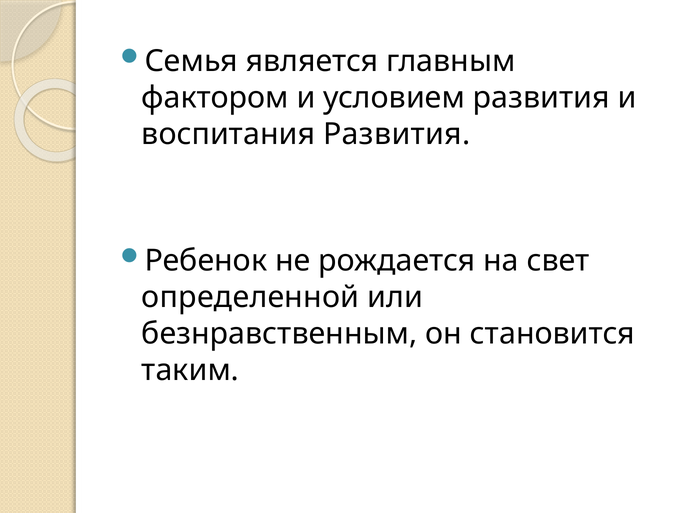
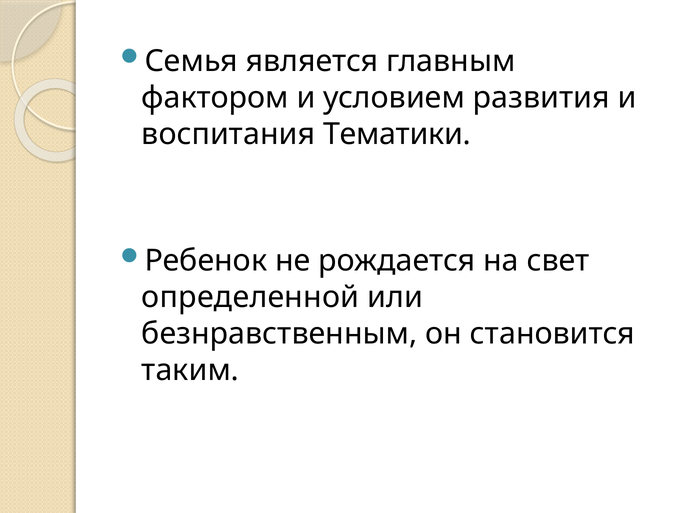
воспитания Развития: Развития -> Тематики (397, 134)
